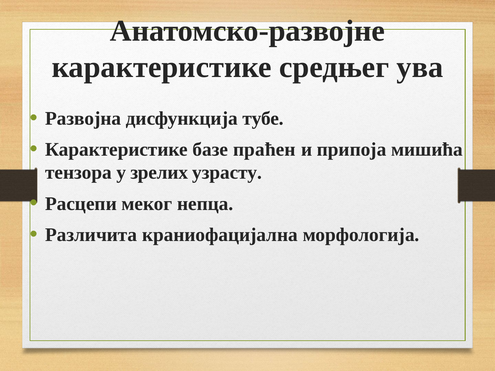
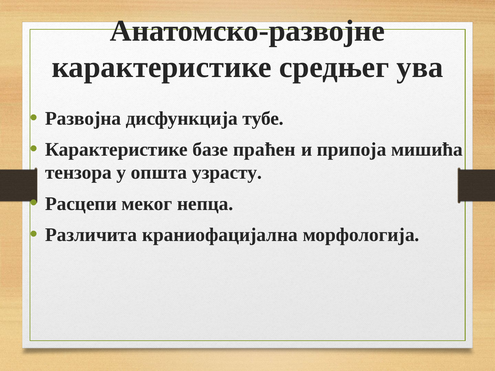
зрелих: зрелих -> општа (159, 173)
